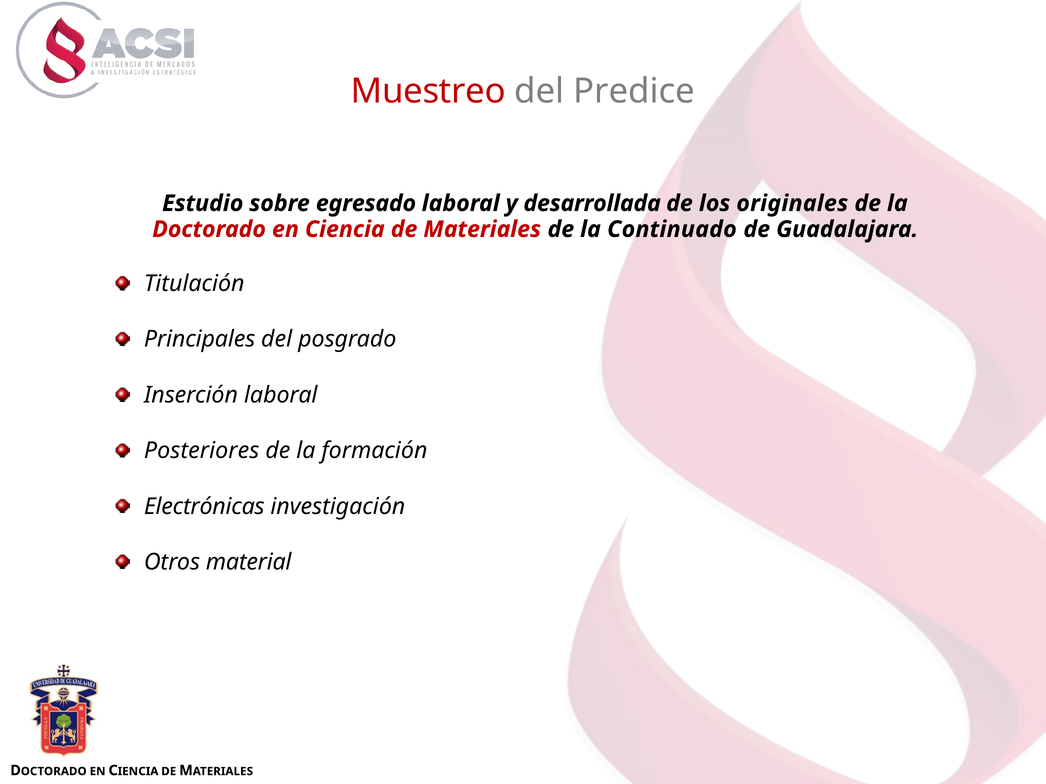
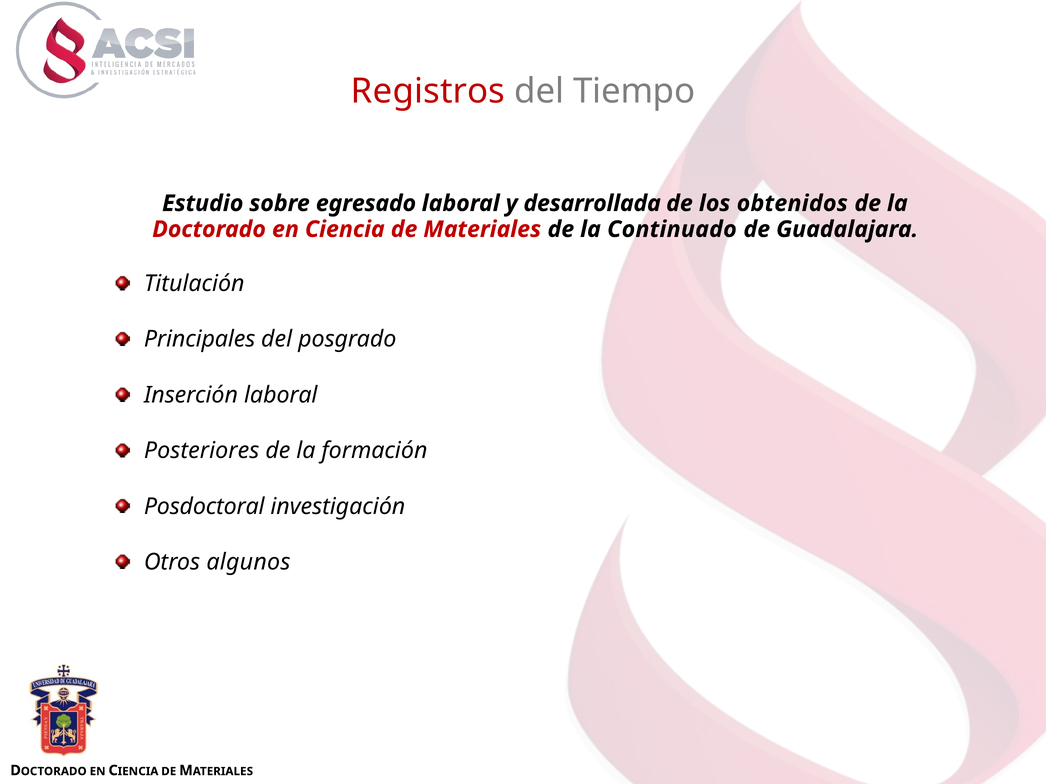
Muestreo: Muestreo -> Registros (428, 91)
Predice: Predice -> Tiempo (634, 91)
originales: originales -> obtenidos (792, 204)
Electrónicas: Electrónicas -> Posdoctoral (204, 507)
material: material -> algunos (248, 563)
